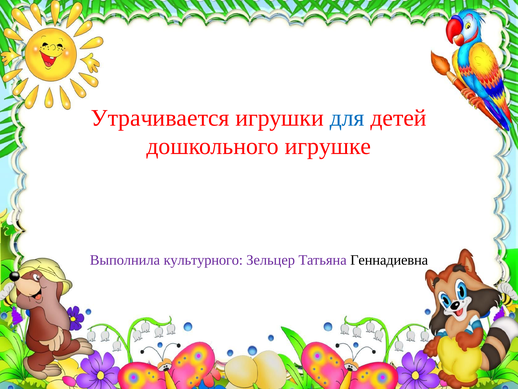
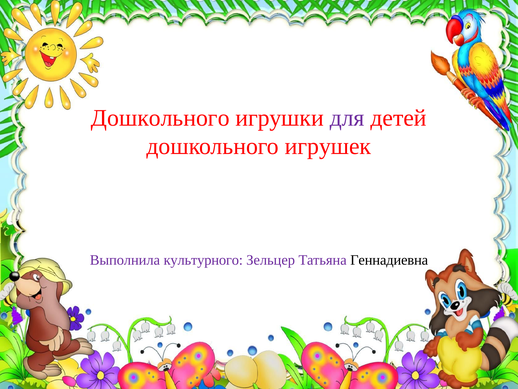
Утрачивается: Утрачивается -> Дошкольного (160, 118)
для colour: blue -> purple (347, 118)
игрушке: игрушке -> игрушек (328, 146)
